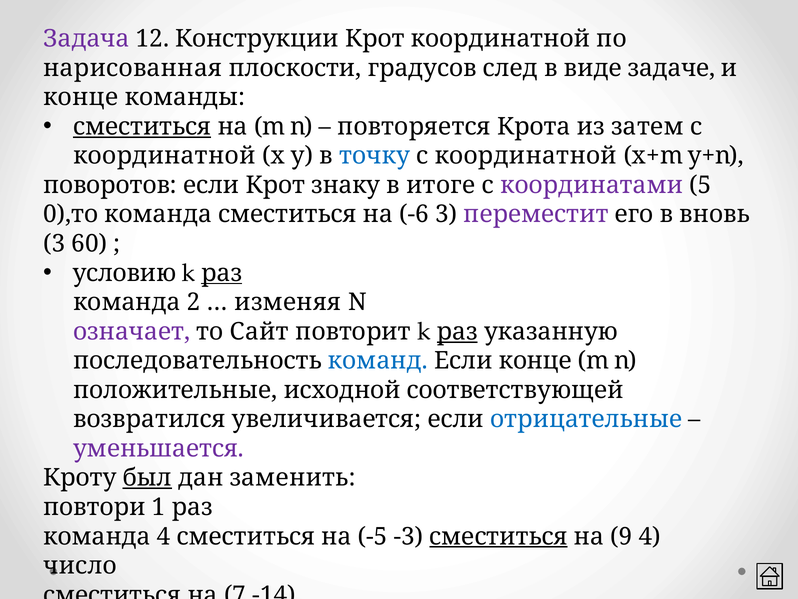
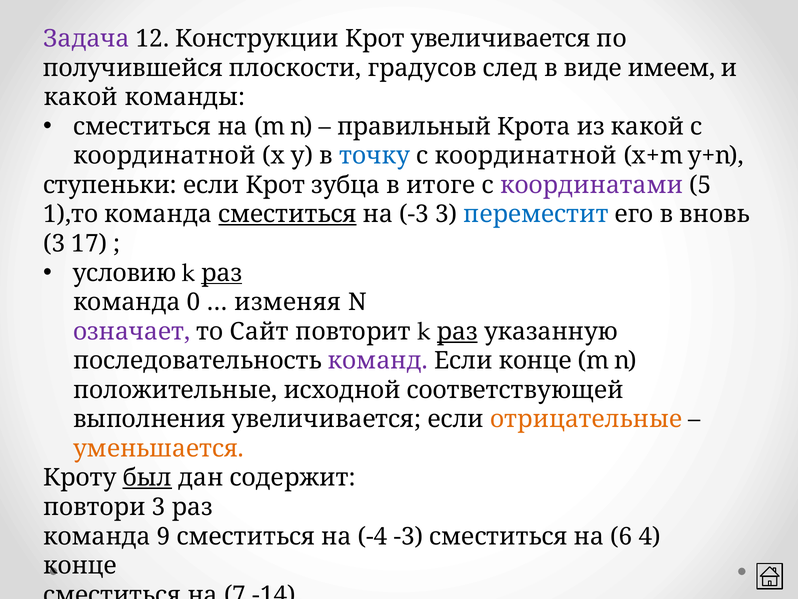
Крот координатной: координатной -> увеличивается (501, 39)
нарисованная: нарисованная -> получившейся (133, 68)
задаче: задаче -> имеем (672, 68)
конце: конце -> какой (81, 97)
сместиться underline: present -> none (142, 127)
повторяется: повторяется -> правильный (414, 127)
из затем: затем -> какой (648, 127)
поворотов: поворотов -> ступеньки (110, 185)
знаку: знаку -> зубца (346, 185)
0),то: 0),то -> 1),то (71, 214)
сместиться underline: none -> present (287, 214)
на -6: -6 -> -3 (414, 214)
переместит colour: purple -> blue (536, 214)
60: 60 -> 17 (89, 244)
2: 2 -> 0 (194, 302)
команд colour: blue -> purple (378, 361)
возвратился: возвратился -> выполнения (149, 419)
отрицательные colour: blue -> orange (586, 419)
уменьшается colour: purple -> orange (159, 448)
заменить: заменить -> содержит (293, 478)
повтори 1: 1 -> 3 (159, 507)
команда 4: 4 -> 9 (164, 536)
-5: -5 -> -4 (373, 536)
сместиться underline: present -> none (499, 536)
9: 9 -> 6 (621, 536)
число: число -> конце (80, 565)
